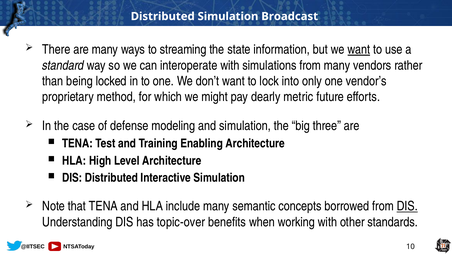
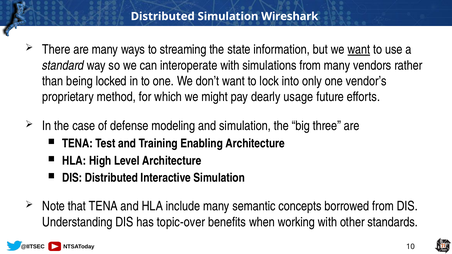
Broadcast: Broadcast -> Wireshark (290, 16)
metric: metric -> usage (298, 97)
DIS underline: present -> none (407, 206)
